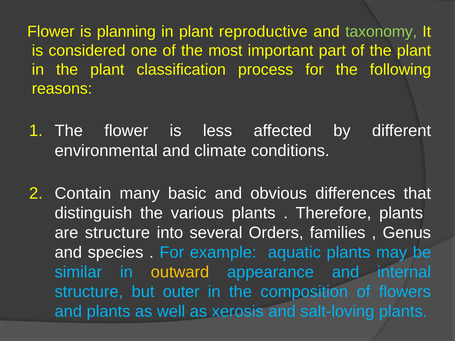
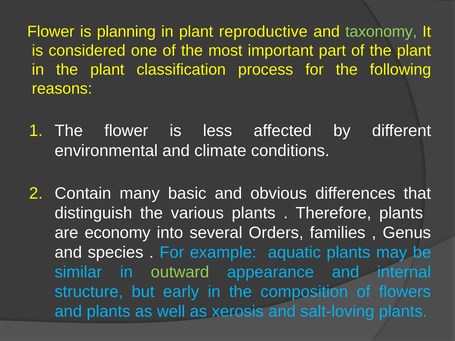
are structure: structure -> economy (118, 233)
outward colour: yellow -> light green (180, 272)
outer: outer -> early (181, 292)
